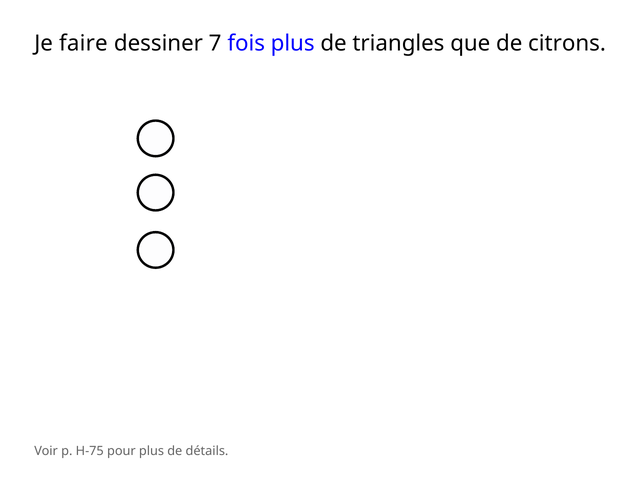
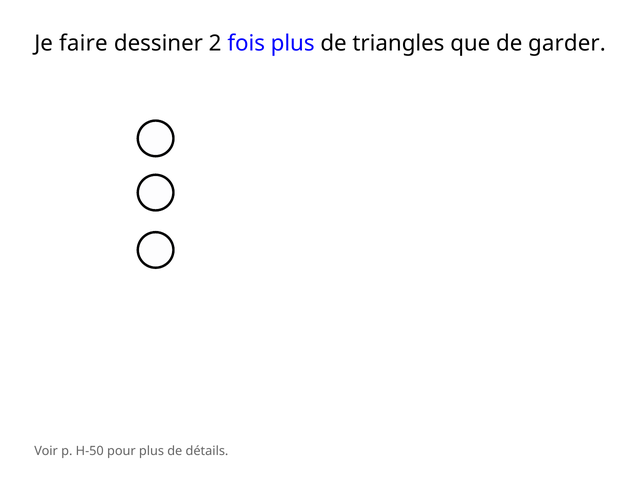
7: 7 -> 2 (215, 43)
citrons: citrons -> garder (567, 43)
H-75: H-75 -> H-50 (90, 452)
